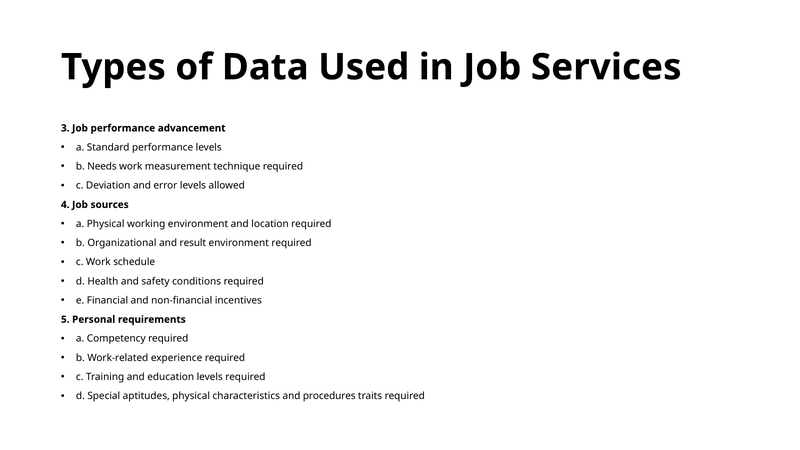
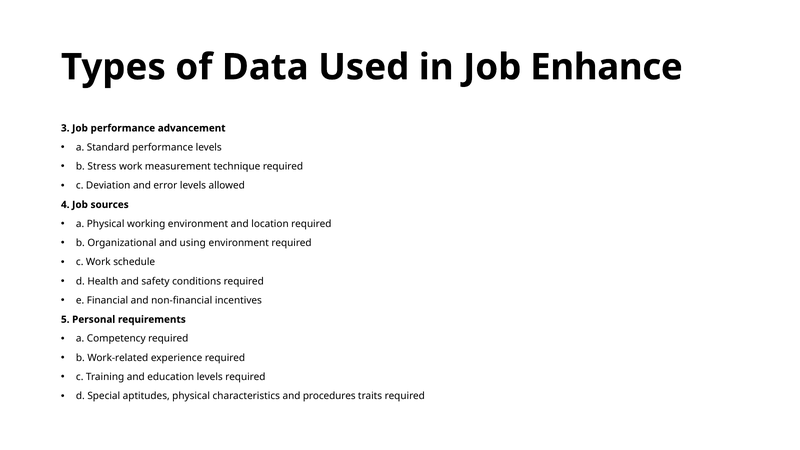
Services: Services -> Enhance (606, 67)
Needs: Needs -> Stress (102, 166)
result: result -> using (193, 243)
